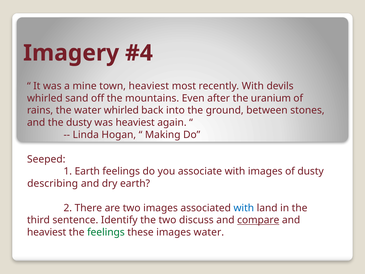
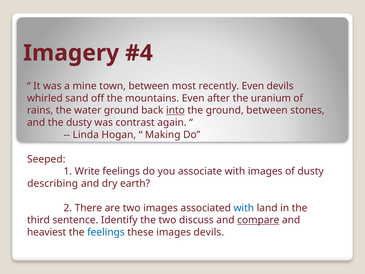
town heaviest: heaviest -> between (149, 86)
recently With: With -> Even (253, 86)
water whirled: whirled -> ground (121, 110)
into underline: none -> present (175, 110)
was heaviest: heaviest -> contrast (135, 122)
1 Earth: Earth -> Write (87, 171)
feelings colour: green -> blue (106, 232)
images water: water -> devils (209, 232)
